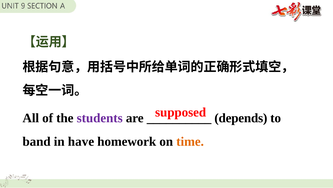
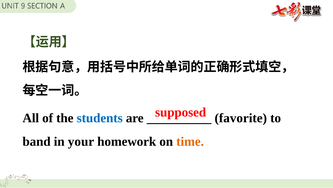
students colour: purple -> blue (100, 118)
depends: depends -> favorite (241, 118)
have: have -> your (81, 141)
